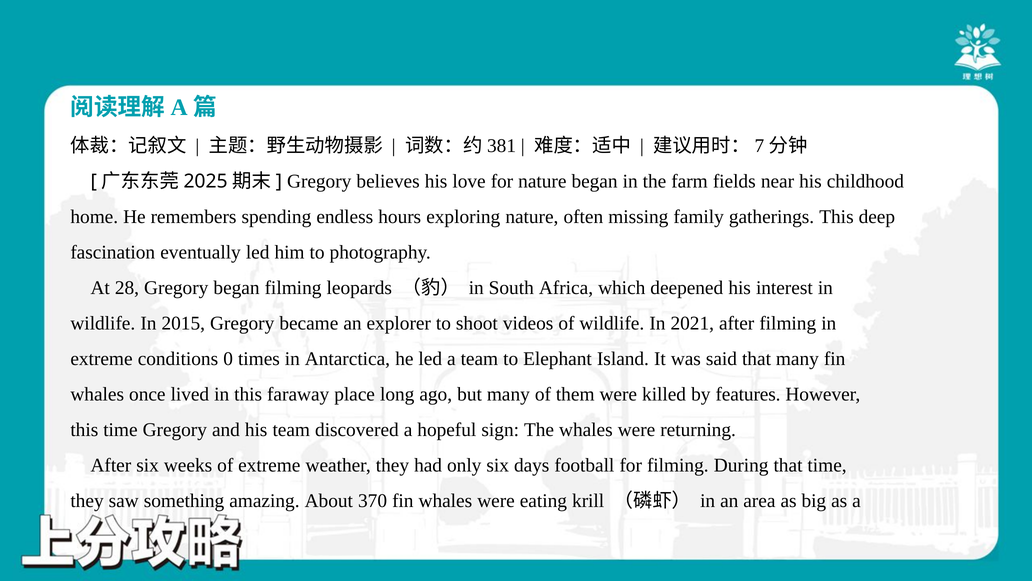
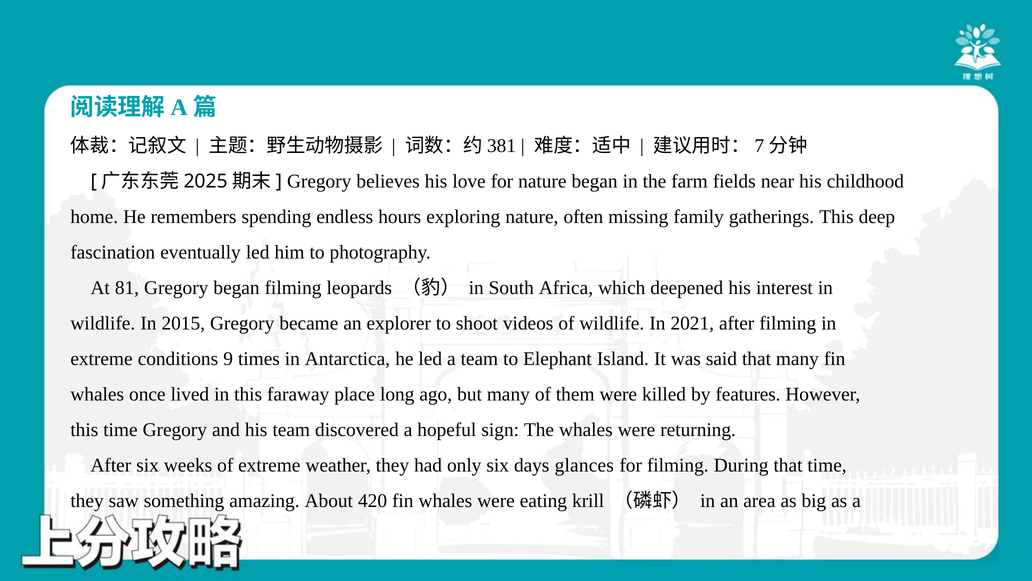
28: 28 -> 81 (127, 287)
0: 0 -> 9 (228, 358)
football: football -> glances (584, 465)
370: 370 -> 420 (373, 500)
